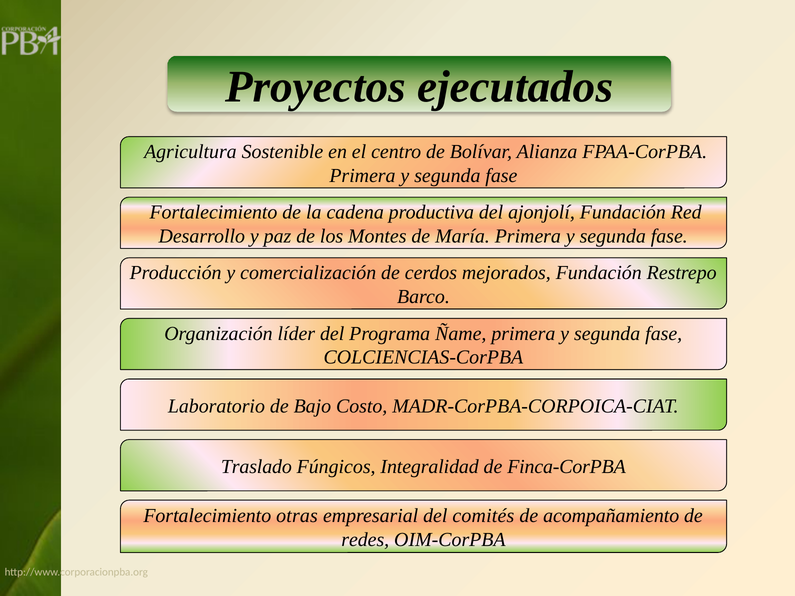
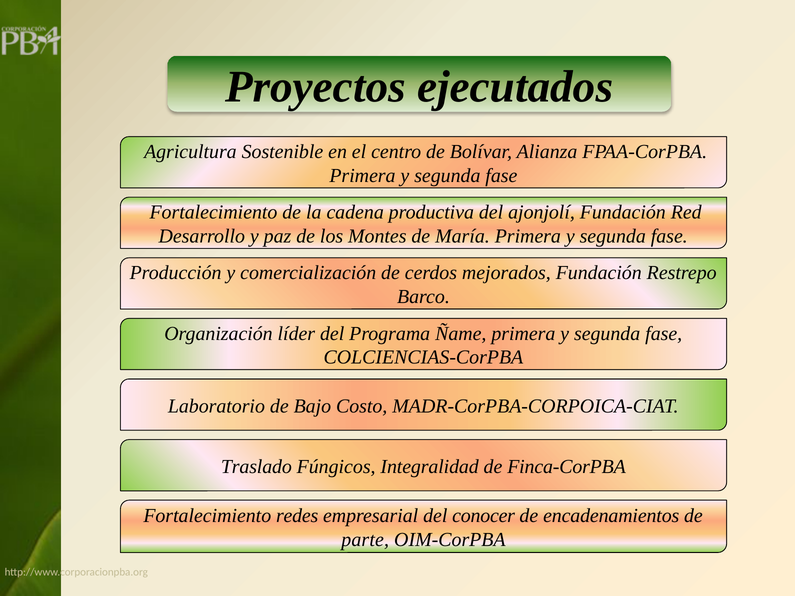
otras: otras -> redes (297, 516)
comités: comités -> conocer (484, 516)
acompañamiento: acompañamiento -> encadenamientos (611, 516)
redes: redes -> parte (365, 540)
